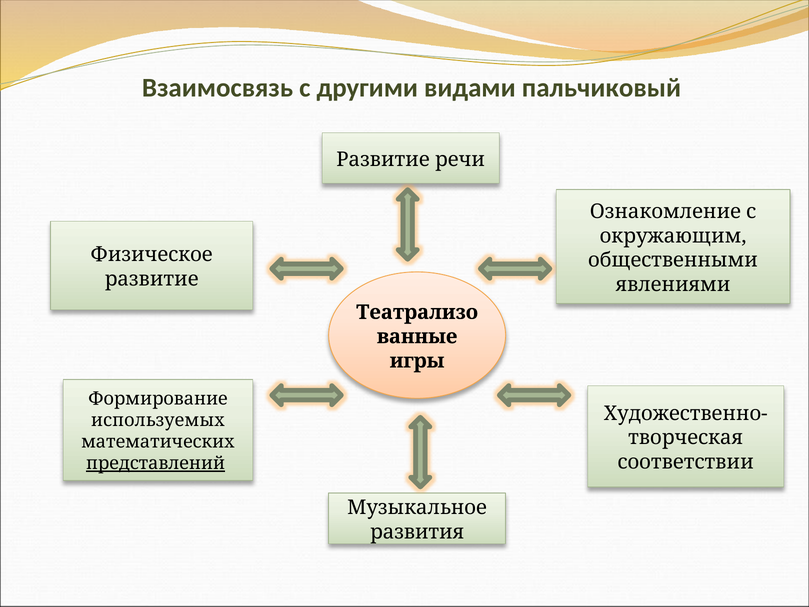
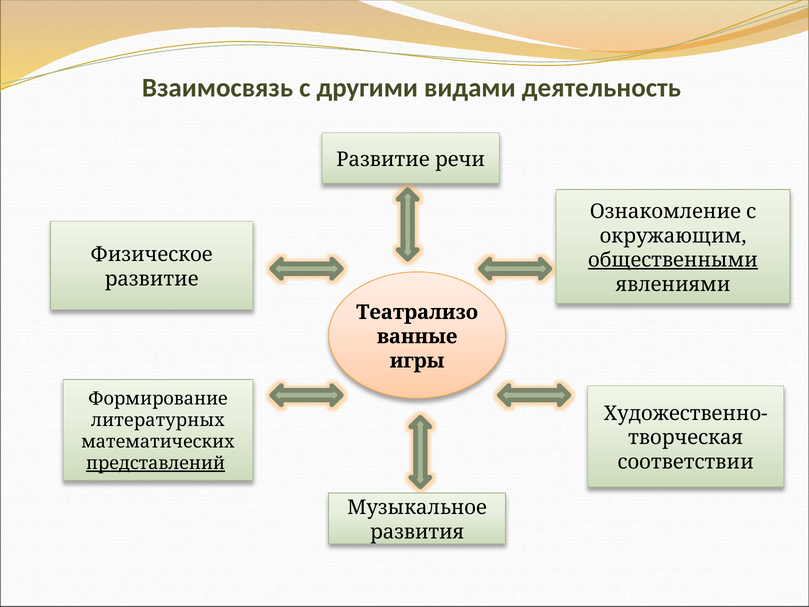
пальчиковый: пальчиковый -> деятельность (601, 88)
общественными underline: none -> present (673, 260)
используемых: используемых -> литературных (158, 420)
